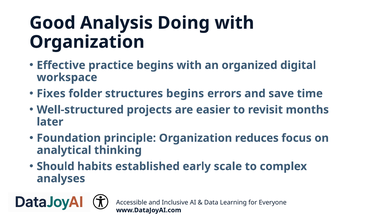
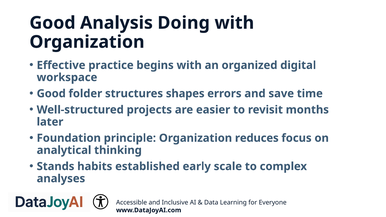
Fixes: Fixes -> Good (51, 94)
structures begins: begins -> shapes (185, 94)
Should: Should -> Stands (56, 166)
